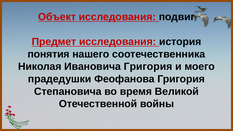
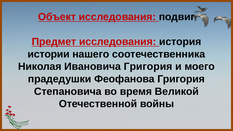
понятия: понятия -> истории (49, 54)
